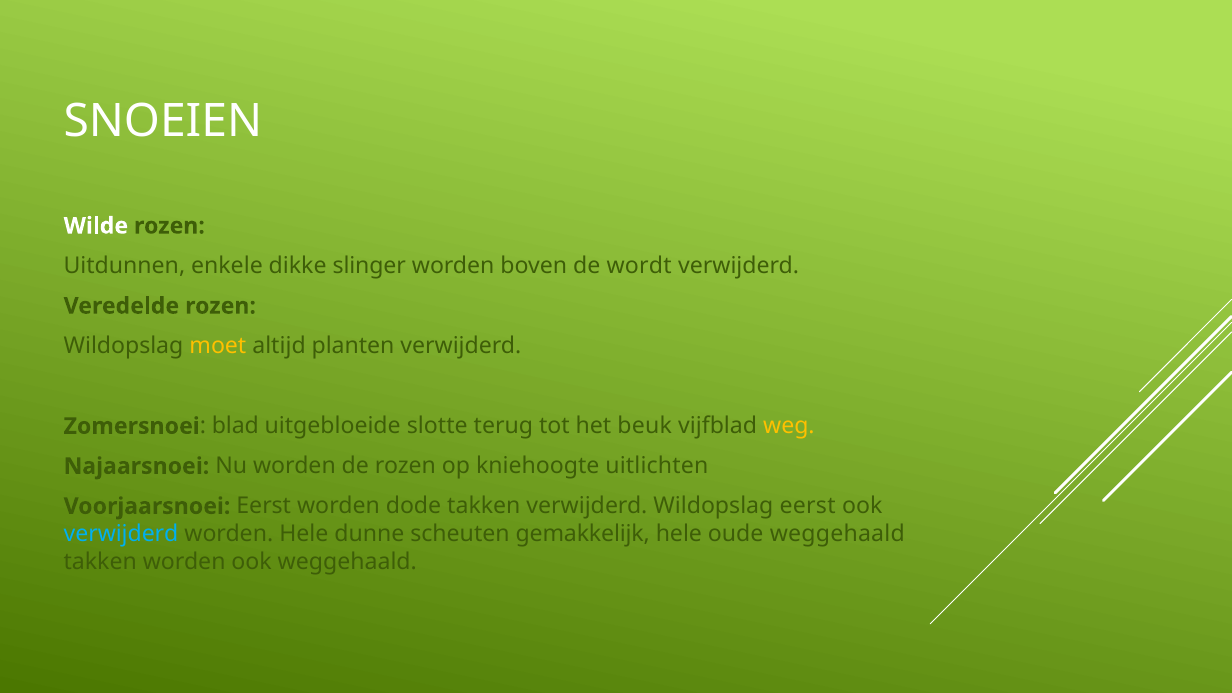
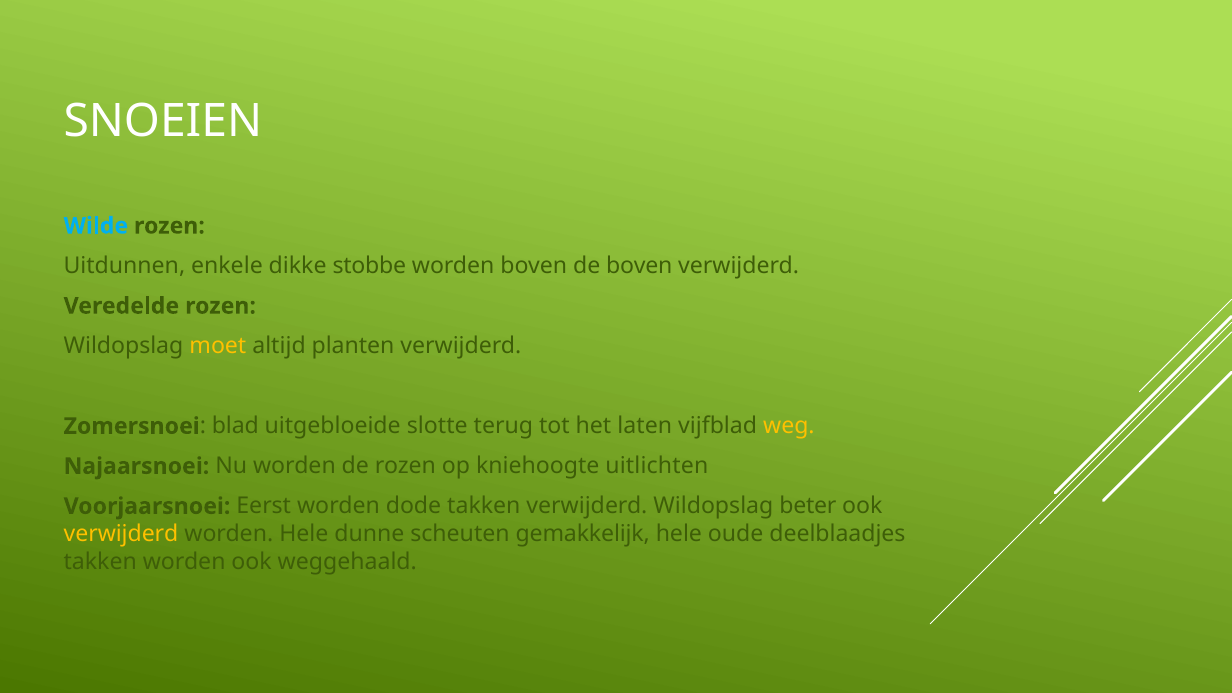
Wilde colour: white -> light blue (96, 226)
slinger: slinger -> stobbe (369, 266)
de wordt: wordt -> boven (639, 266)
beuk: beuk -> laten (645, 426)
Wildopslag eerst: eerst -> beter (808, 506)
verwijderd colour: light blue -> yellow (121, 534)
oude weggehaald: weggehaald -> deelblaadjes (837, 534)
